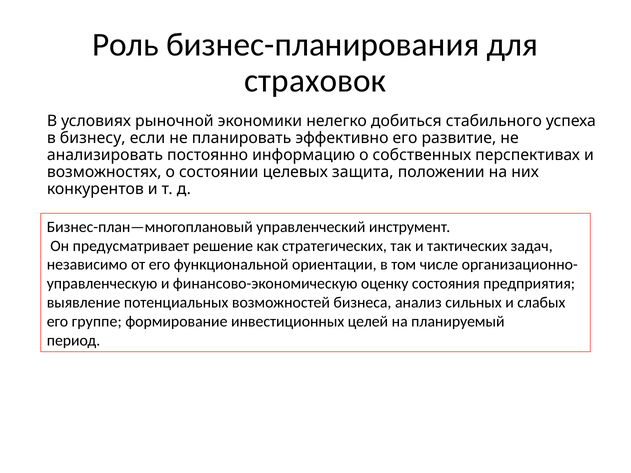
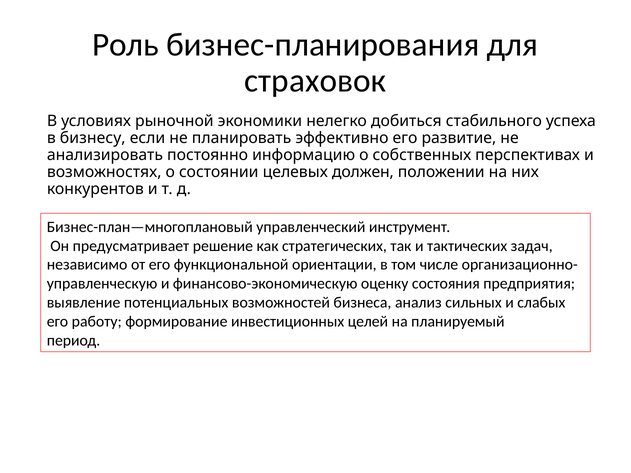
защита: защита -> должен (363, 172)
группе: группе -> работу (97, 322)
